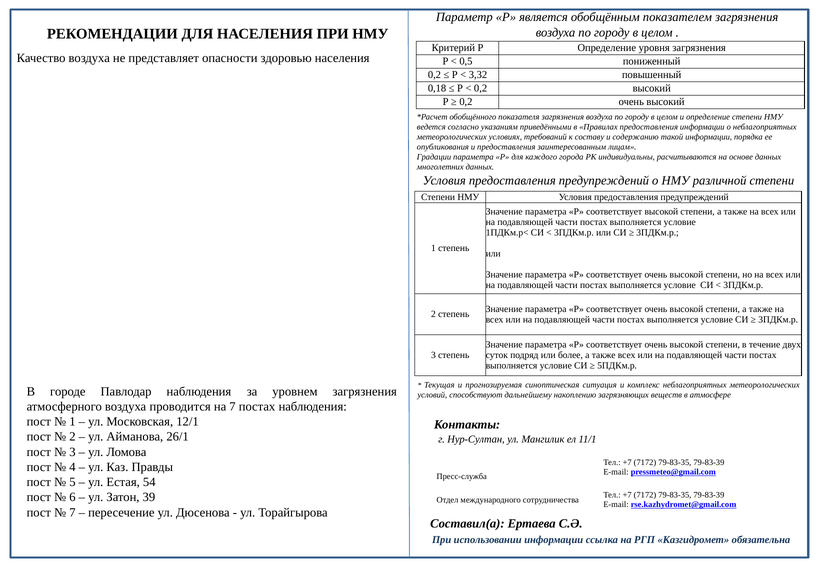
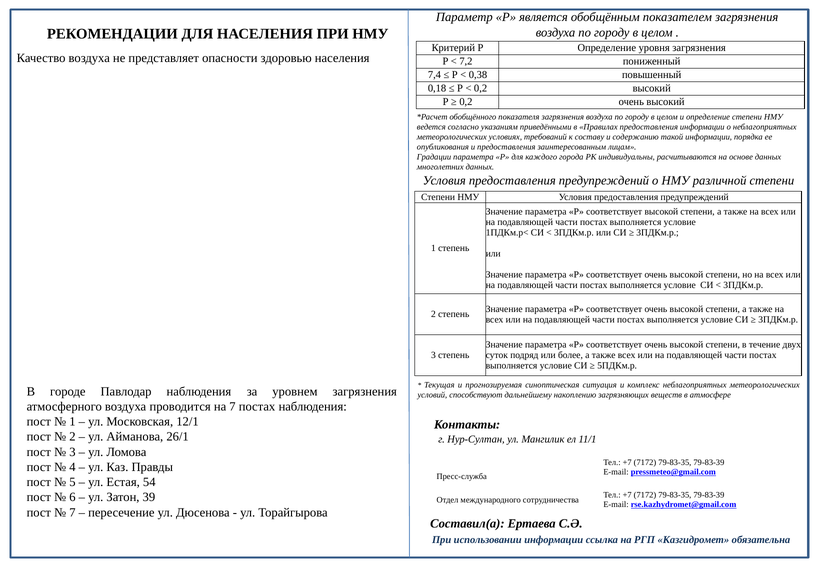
0,5: 0,5 -> 7,2 (466, 61)
0,2: 0,2 -> 7,4 (434, 75)
3,32: 3,32 -> 0,38 (478, 75)
